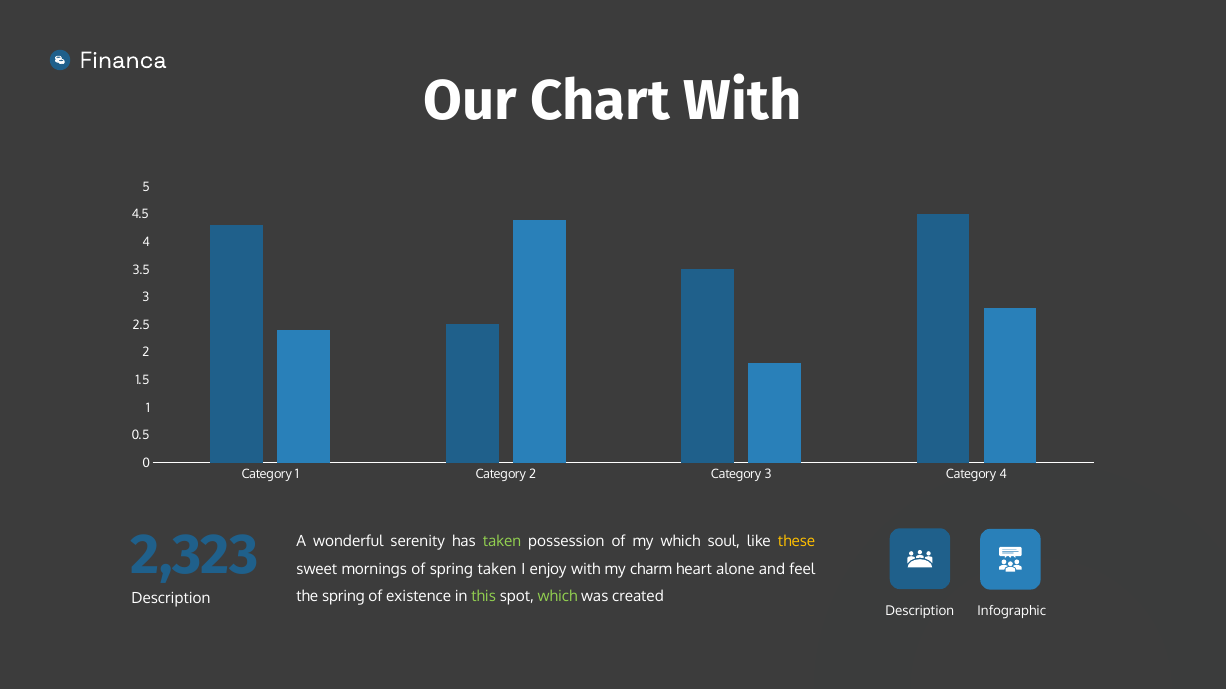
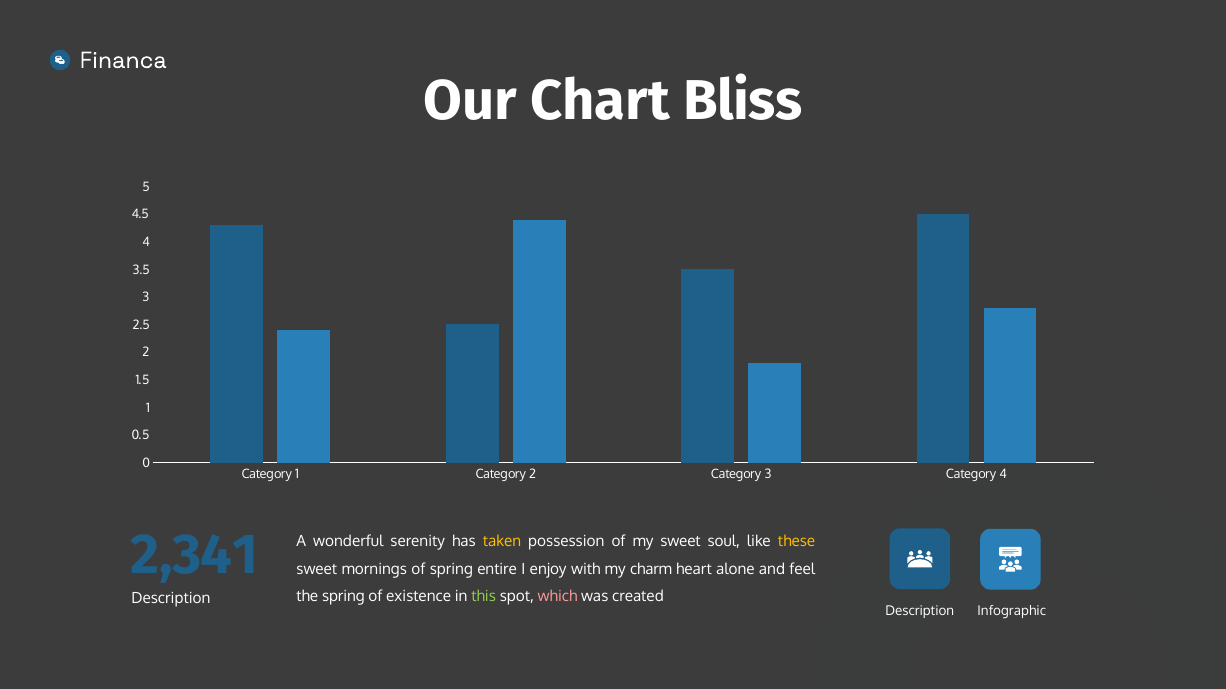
Chart With: With -> Bliss (743, 101)
2,323: 2,323 -> 2,341 (195, 556)
taken colour: light green -> yellow (502, 542)
my which: which -> sweet (681, 542)
spring taken: taken -> entire (497, 570)
which colour: light green -> pink (558, 597)
